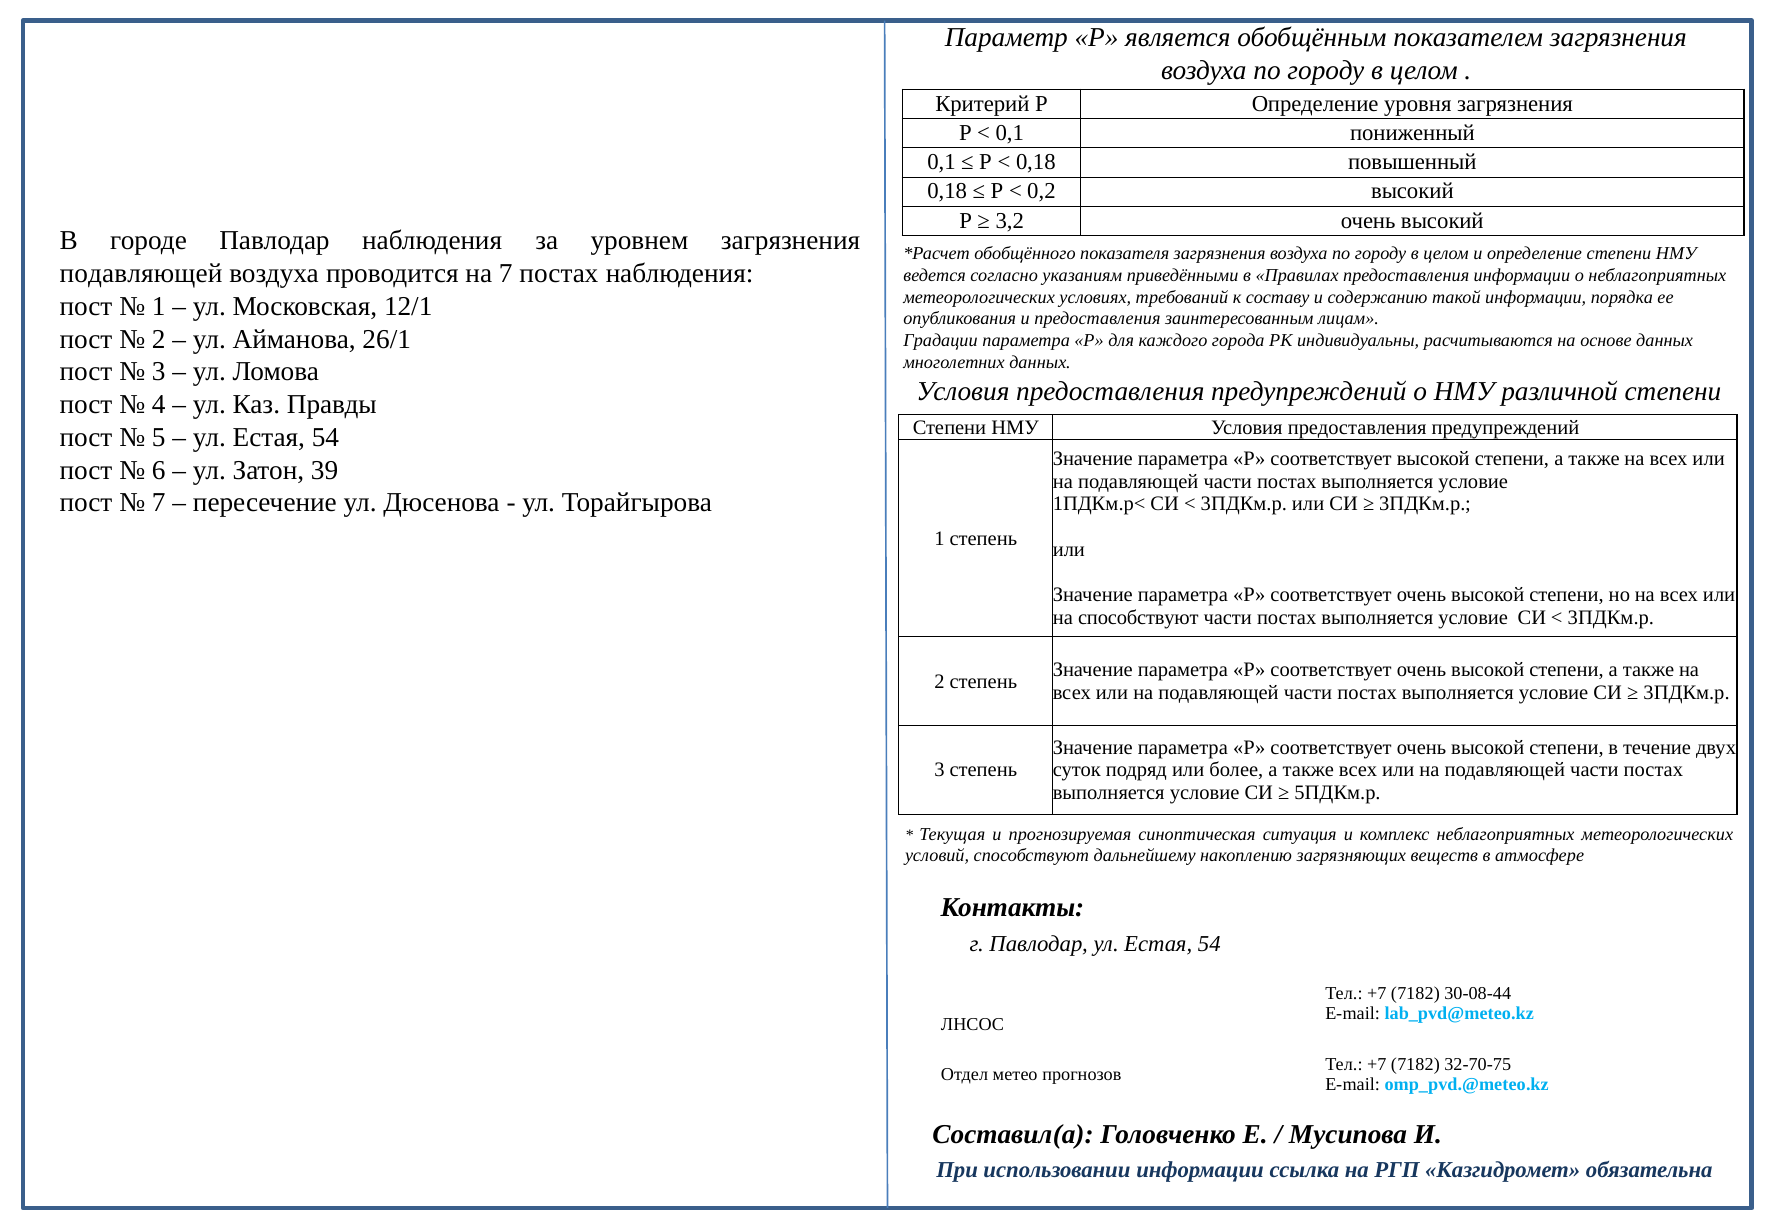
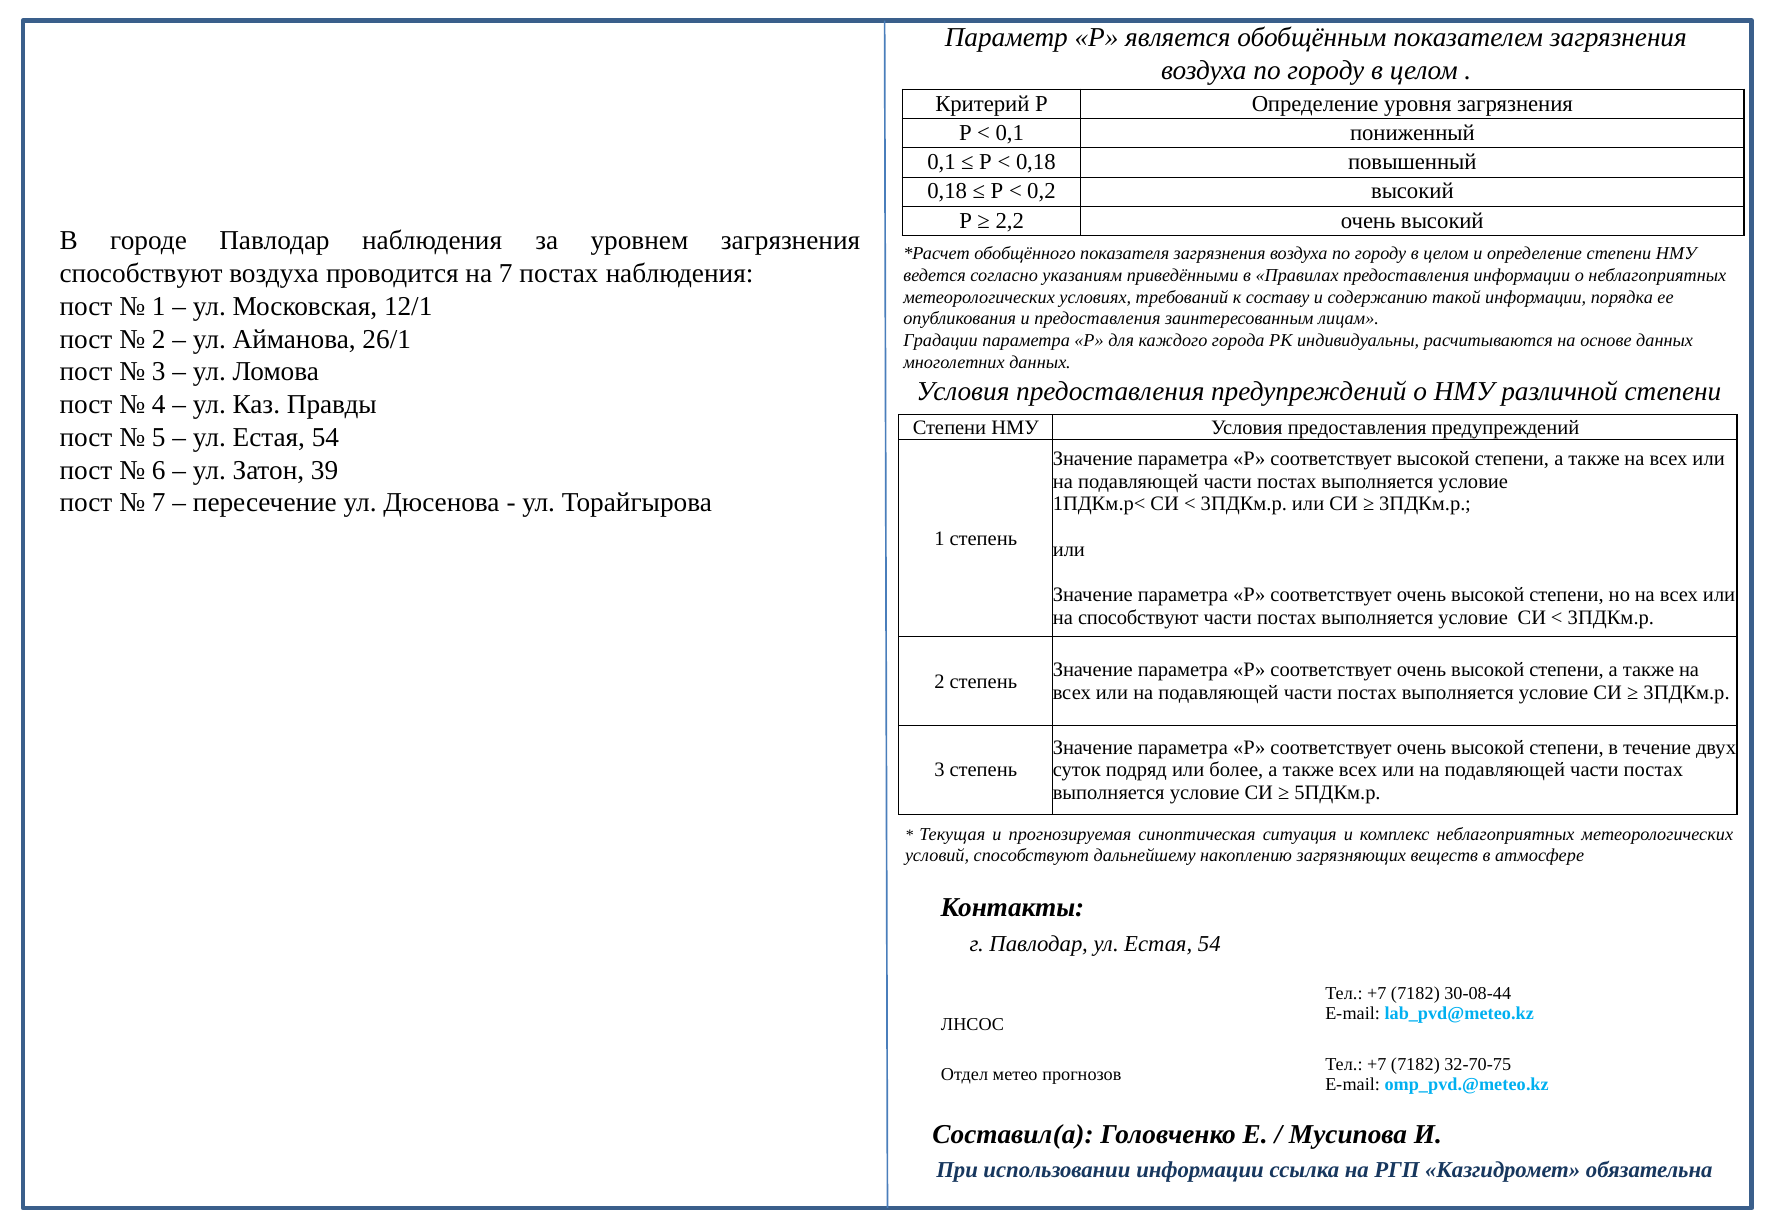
3,2: 3,2 -> 2,2 (1010, 221)
подавляющей: подавляющей -> способствуют (141, 273)
